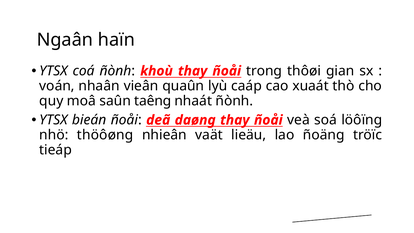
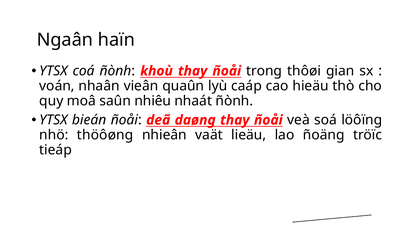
xuaát: xuaát -> hieäu (311, 86)
taêng: taêng -> nhiêu (153, 101)
